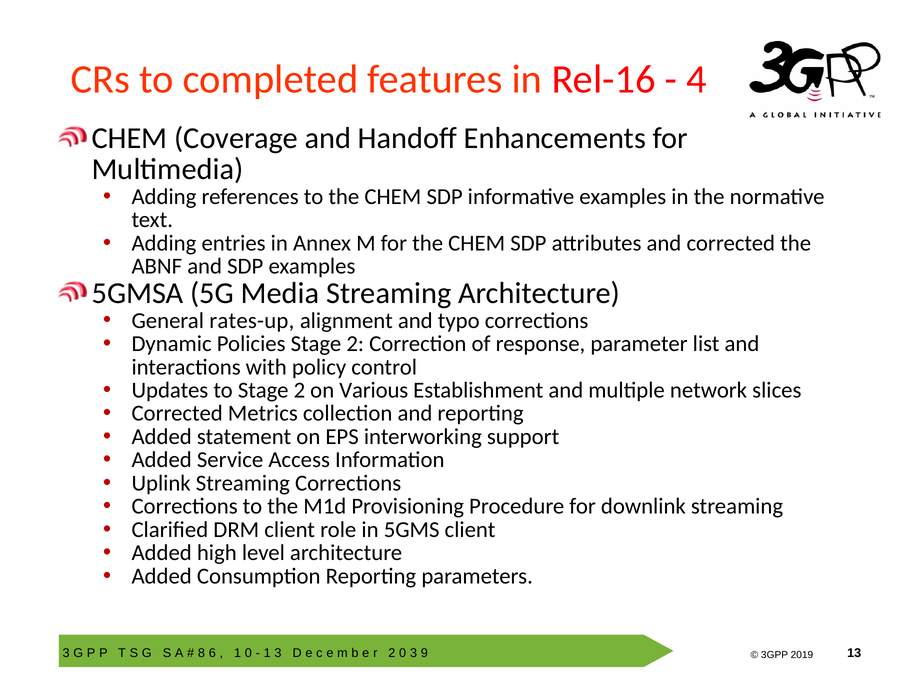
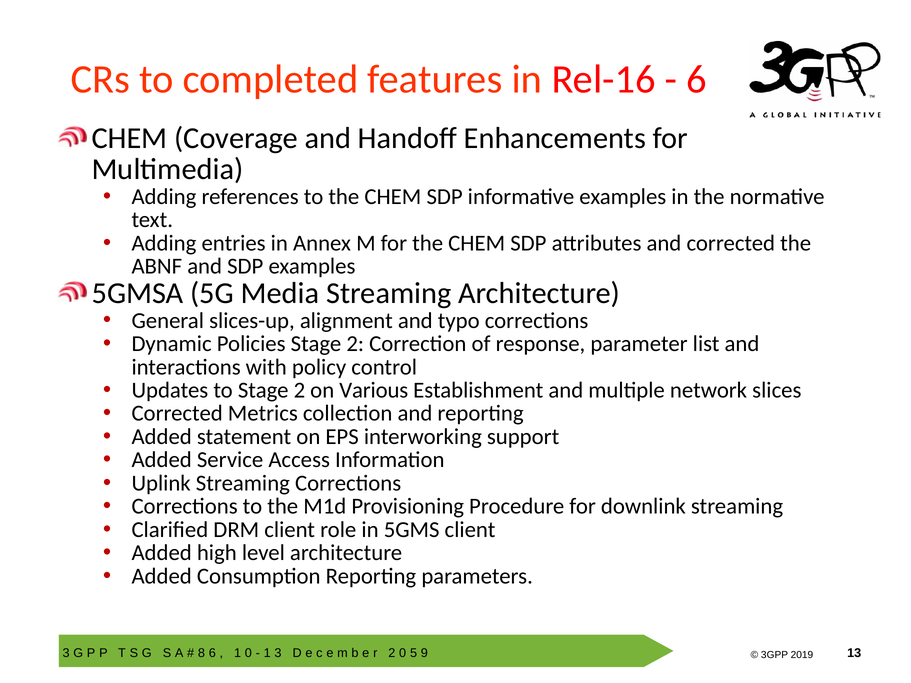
4: 4 -> 6 (697, 79)
rates-up: rates-up -> slices-up (252, 321)
3: 3 -> 5 (414, 653)
